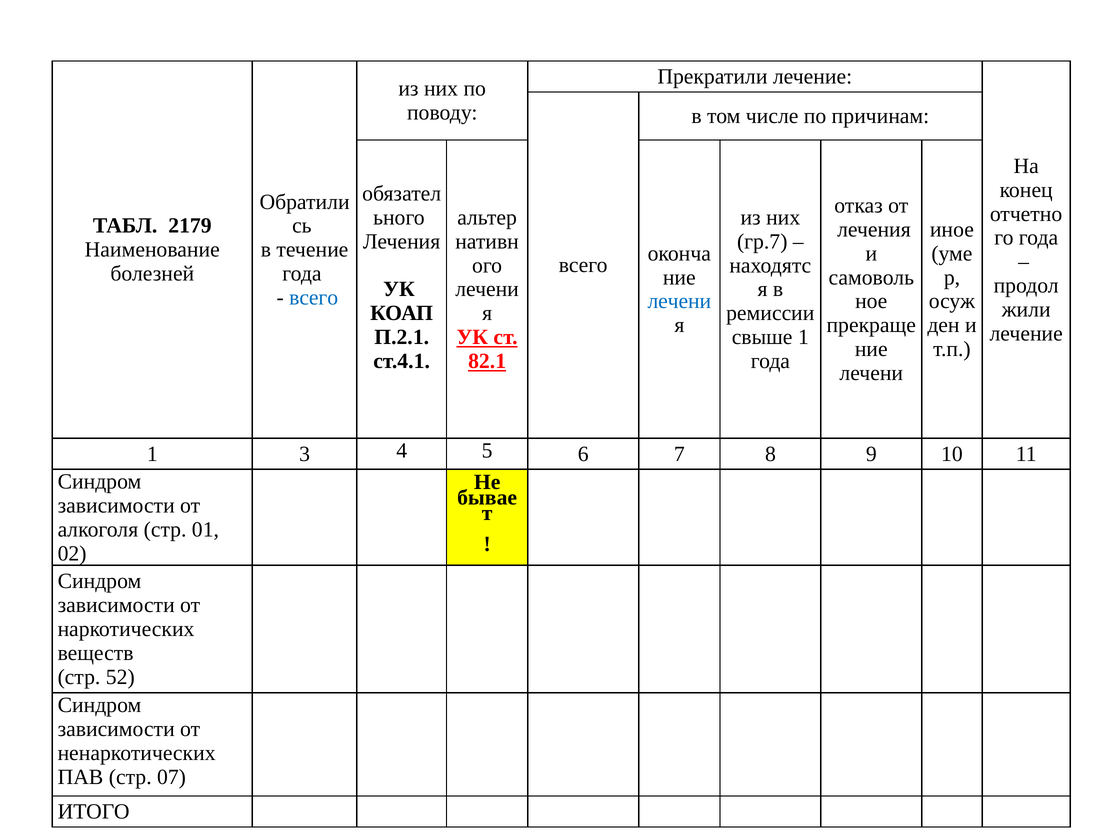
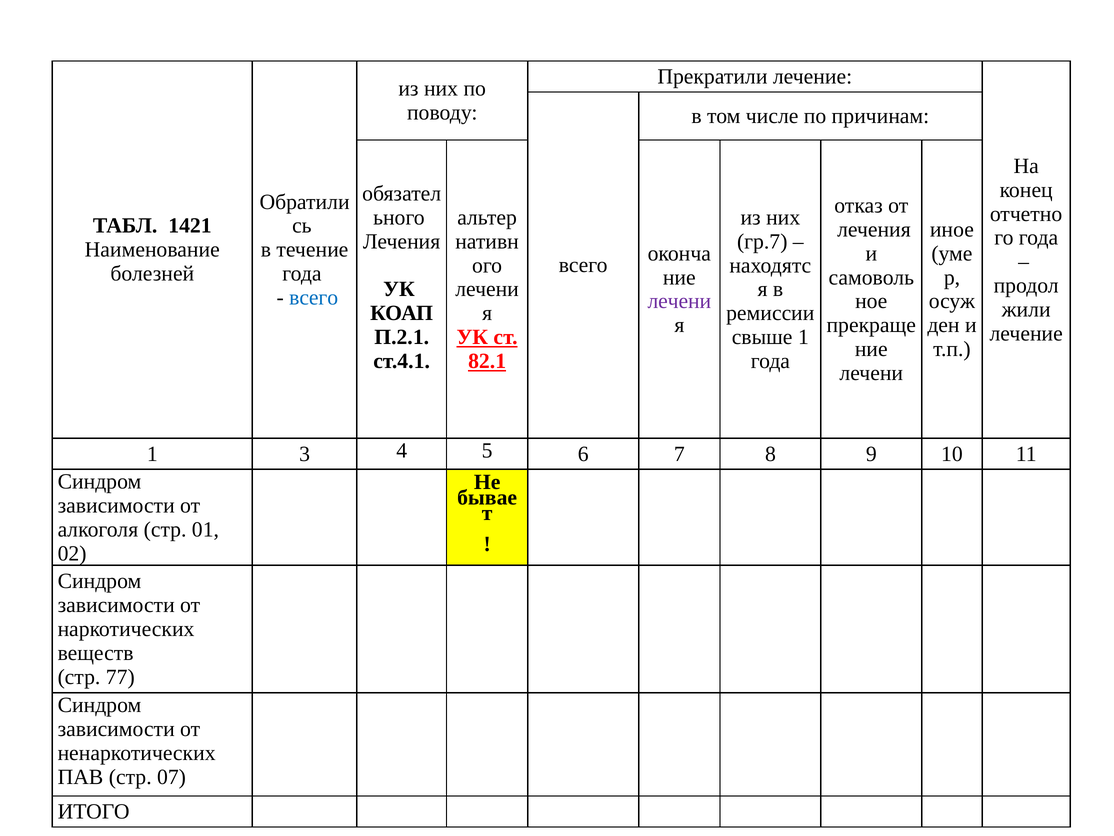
2179: 2179 -> 1421 (190, 226)
лечени colour: blue -> purple (679, 301)
52: 52 -> 77 (120, 677)
